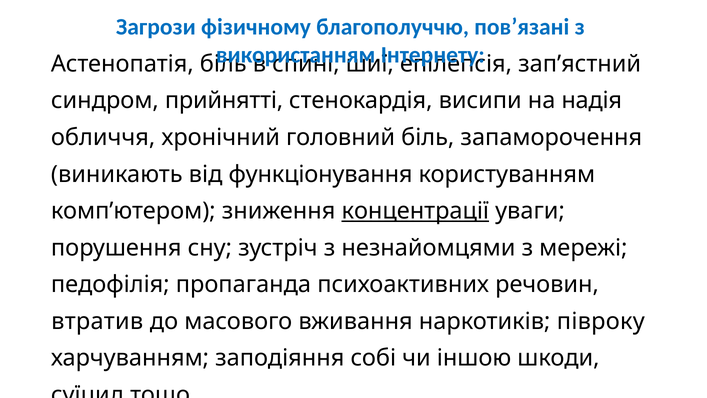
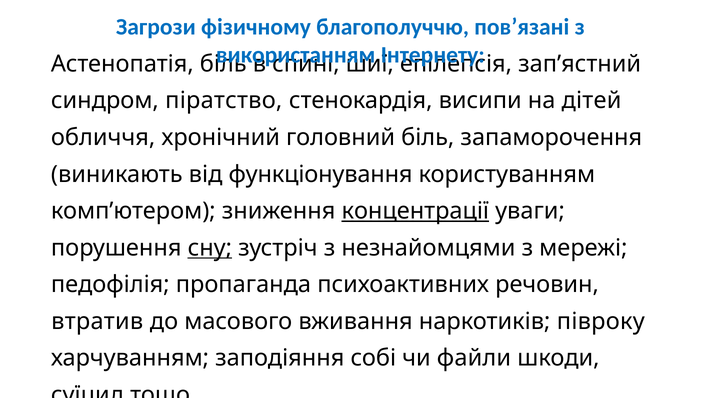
прийнятті: прийнятті -> піратство (224, 101)
надія: надія -> дітей (591, 101)
сну underline: none -> present (210, 248)
іншою: іншою -> файли (474, 358)
